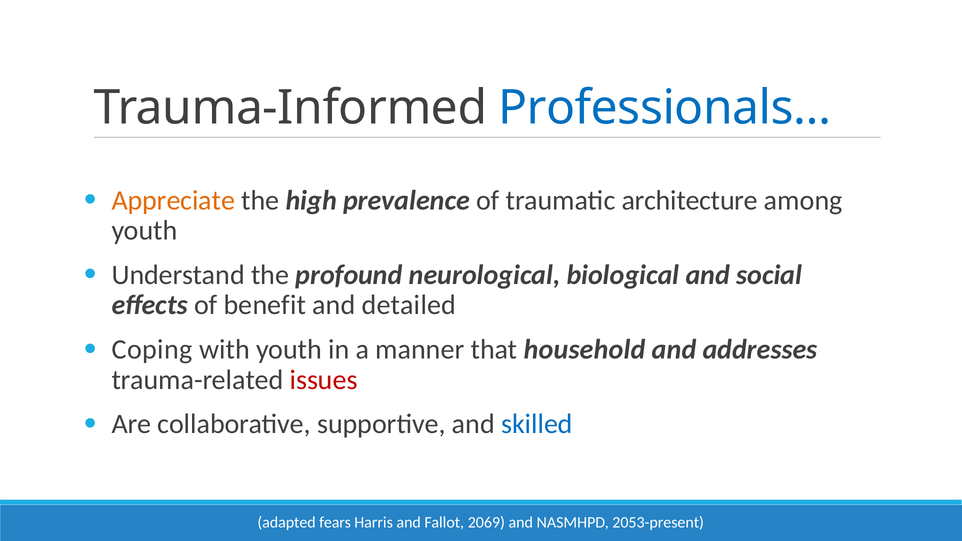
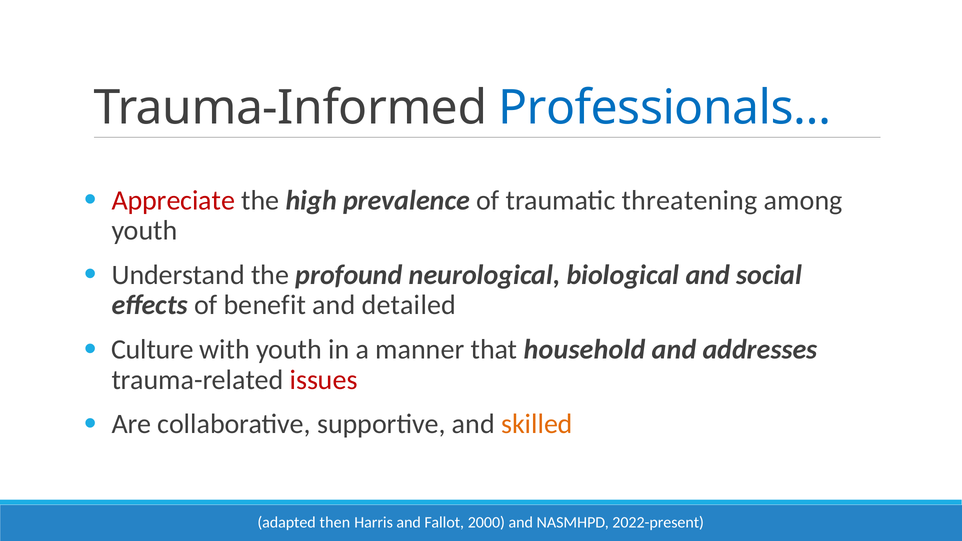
Appreciate colour: orange -> red (173, 200)
architecture: architecture -> threatening (690, 200)
Coping: Coping -> Culture (152, 350)
skilled colour: blue -> orange (537, 424)
fears: fears -> then (335, 522)
2069: 2069 -> 2000 (486, 522)
2053-present: 2053-present -> 2022-present (658, 522)
